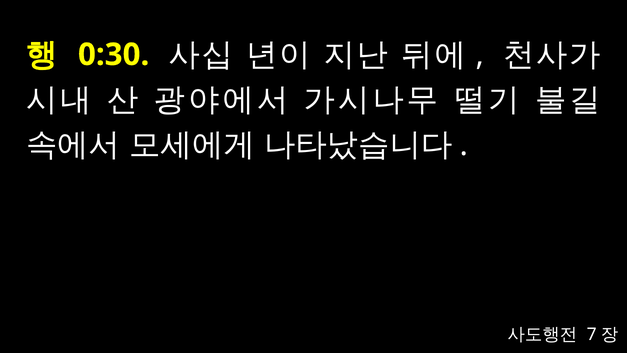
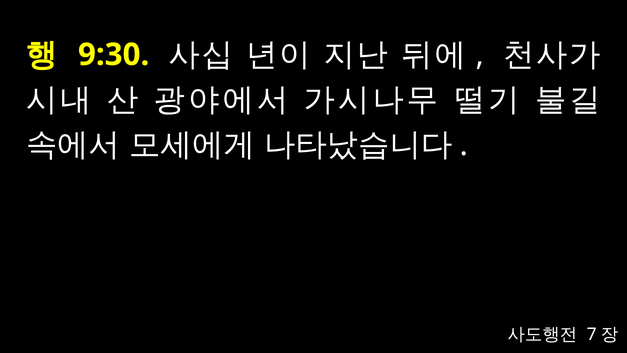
0:30: 0:30 -> 9:30 (114, 55)
